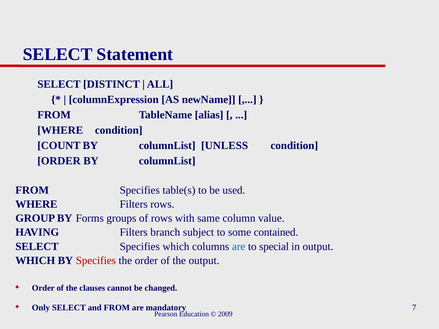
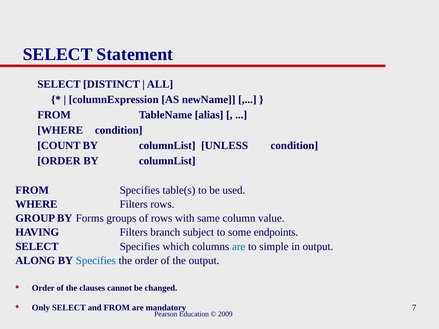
contained: contained -> endpoints (276, 233)
special: special -> simple (274, 247)
WHICH: WHICH -> ALONG (35, 261)
Specifies colour: red -> blue (96, 261)
